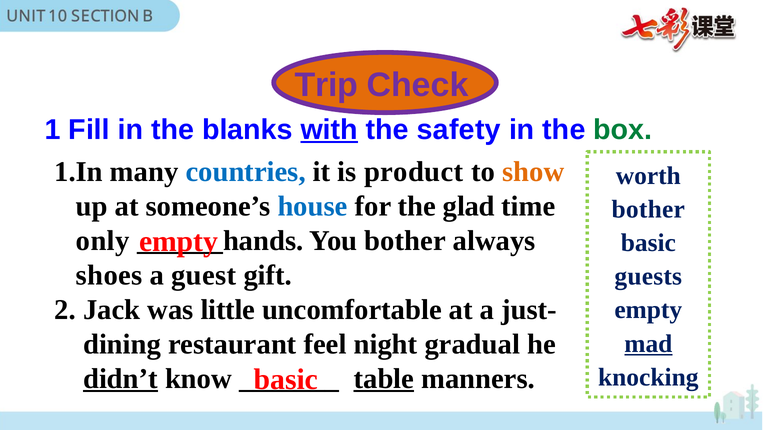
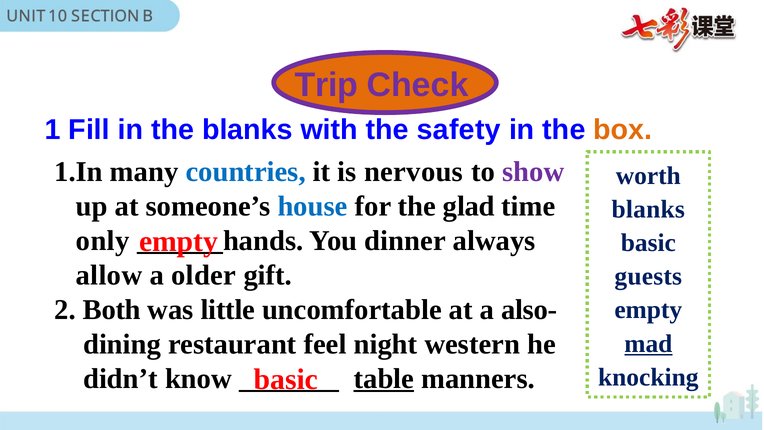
with underline: present -> none (329, 130)
box colour: green -> orange (623, 130)
product: product -> nervous (414, 172)
show colour: orange -> purple (533, 172)
bother: bother -> blanks (648, 209)
You bother: bother -> dinner (405, 241)
shoes: shoes -> allow (109, 275)
guest: guest -> older (204, 275)
Jack: Jack -> Both (112, 310)
just-: just- -> also- (529, 310)
gradual: gradual -> western (472, 344)
didn’t underline: present -> none (120, 378)
